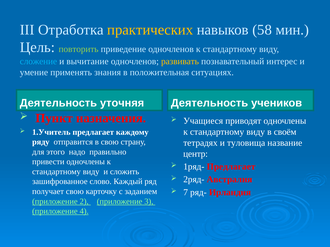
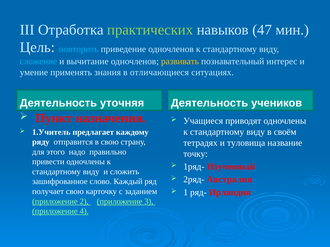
практических colour: yellow -> light green (150, 30)
58: 58 -> 47 (262, 30)
повторить colour: light green -> light blue (79, 49)
положительная: положительная -> отличающиеся (159, 72)
центр: центр -> точку (196, 154)
1ряд- Предлагает: Предлагает -> Изученный (231, 167)
7: 7 -> 1 (186, 193)
